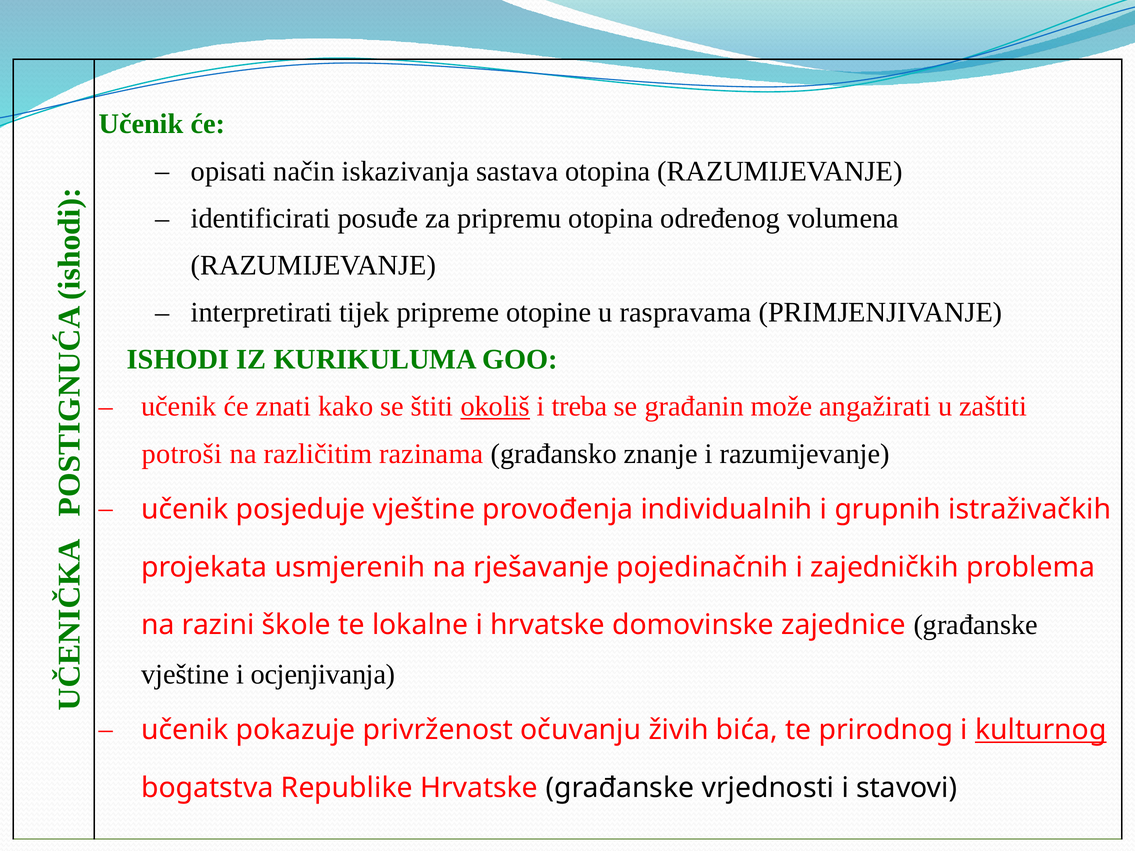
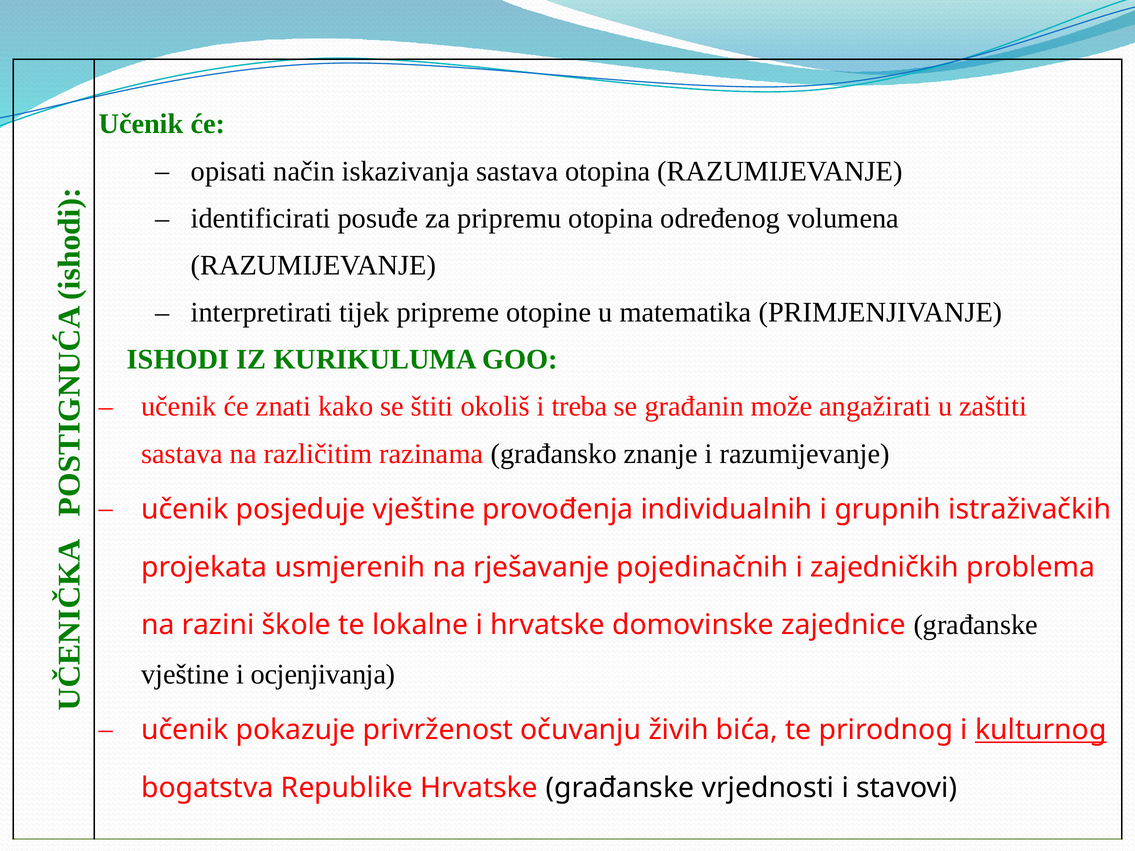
raspravama: raspravama -> matematika (686, 313)
okoliš underline: present -> none (495, 407)
potroši: potroši -> sastava (182, 454)
